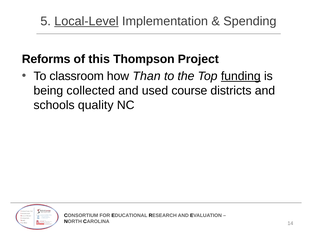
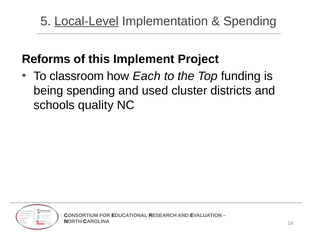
Thompson: Thompson -> Implement (144, 59)
Than: Than -> Each (147, 76)
funding underline: present -> none (241, 76)
being collected: collected -> spending (91, 91)
course: course -> cluster (189, 91)
